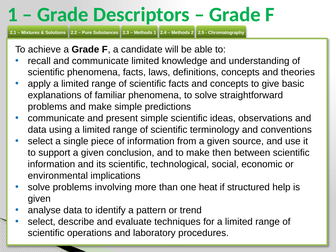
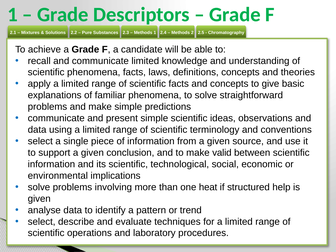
then: then -> valid (222, 153)
